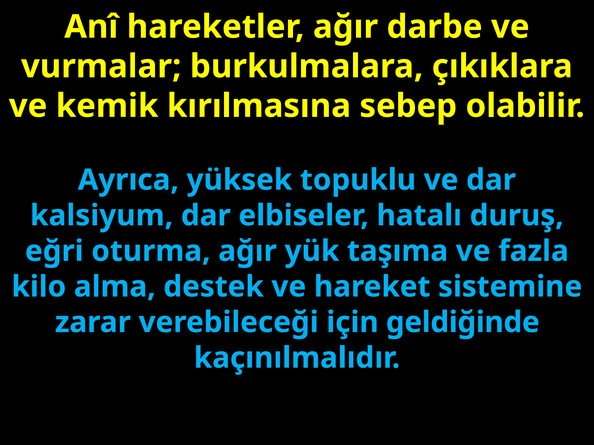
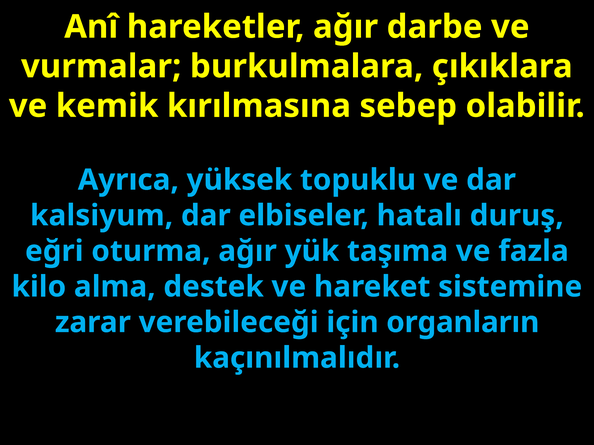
geldiğinde: geldiğinde -> organların (463, 323)
